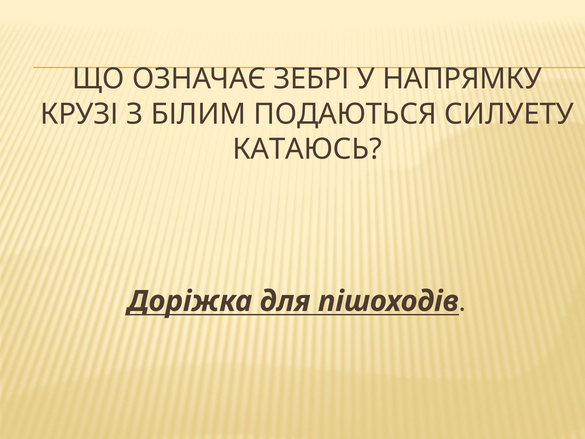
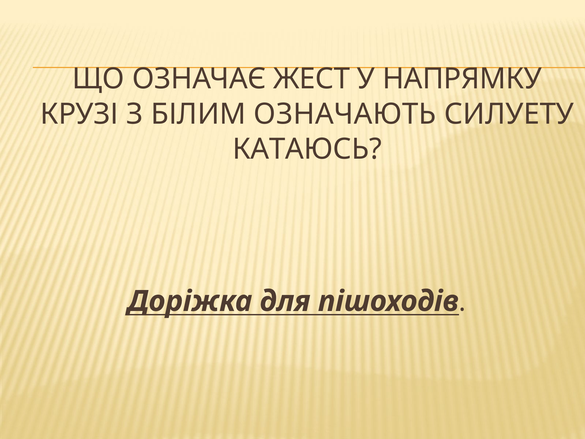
ЗЕБРІ: ЗЕБРІ -> ЖЕСТ (312, 79)
ПОДАЮТЬСЯ: ПОДАЮТЬСЯ -> ОЗНАЧАЮТЬ (345, 114)
